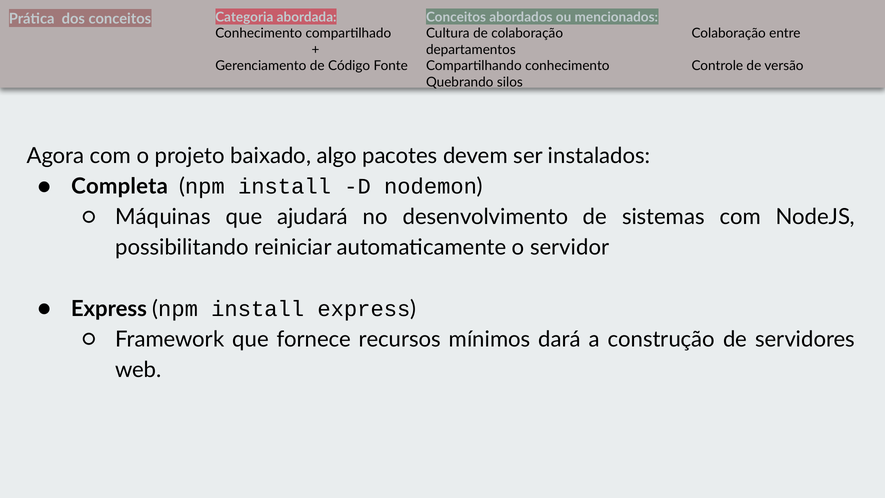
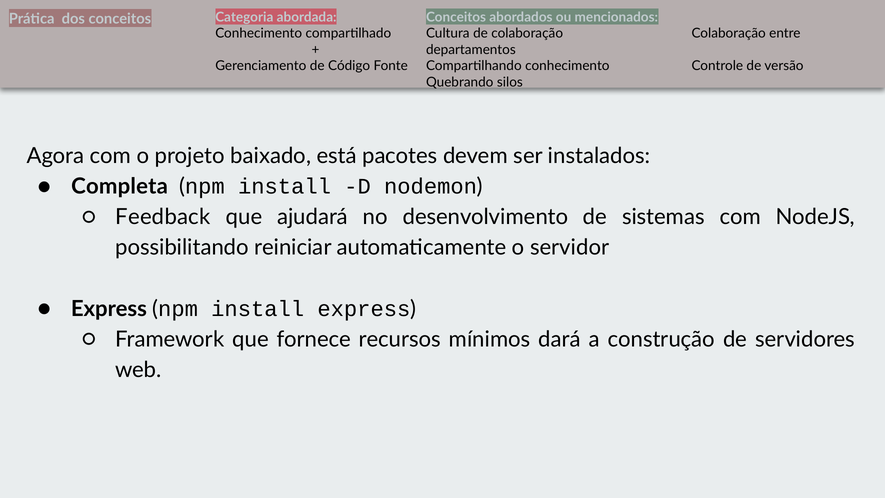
algo: algo -> está (337, 156)
Máquinas: Máquinas -> Feedback (163, 217)
